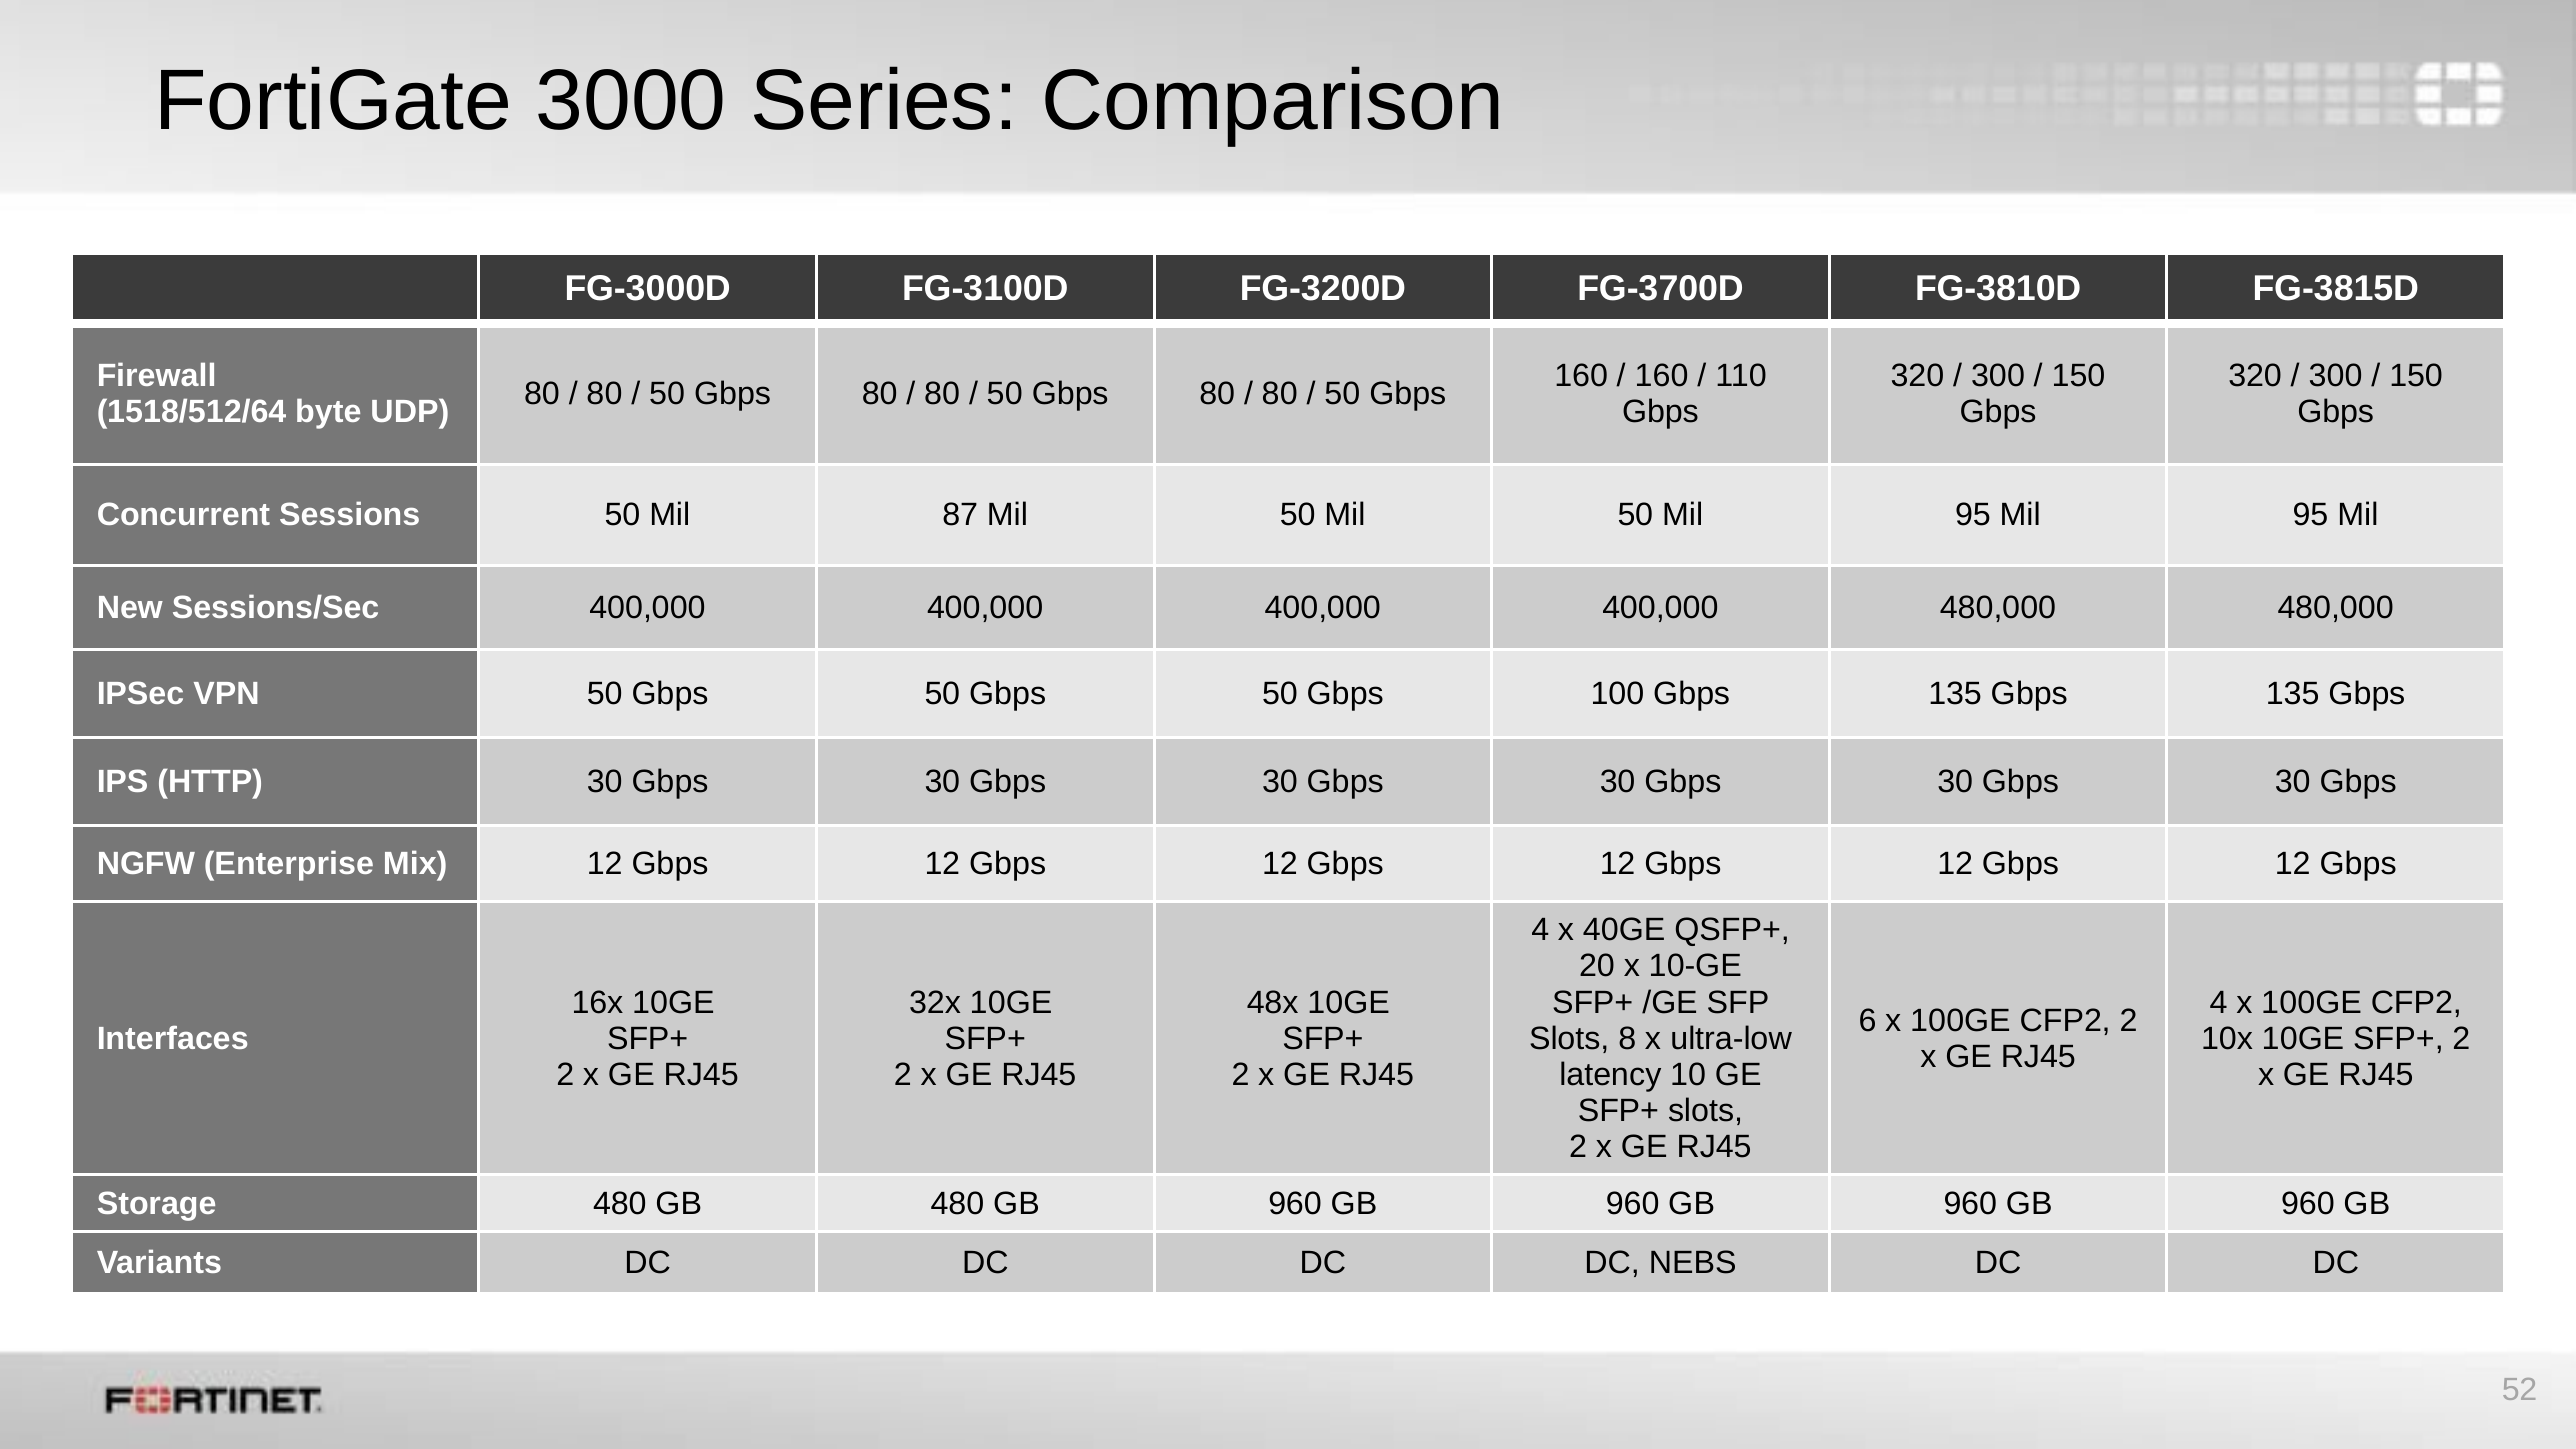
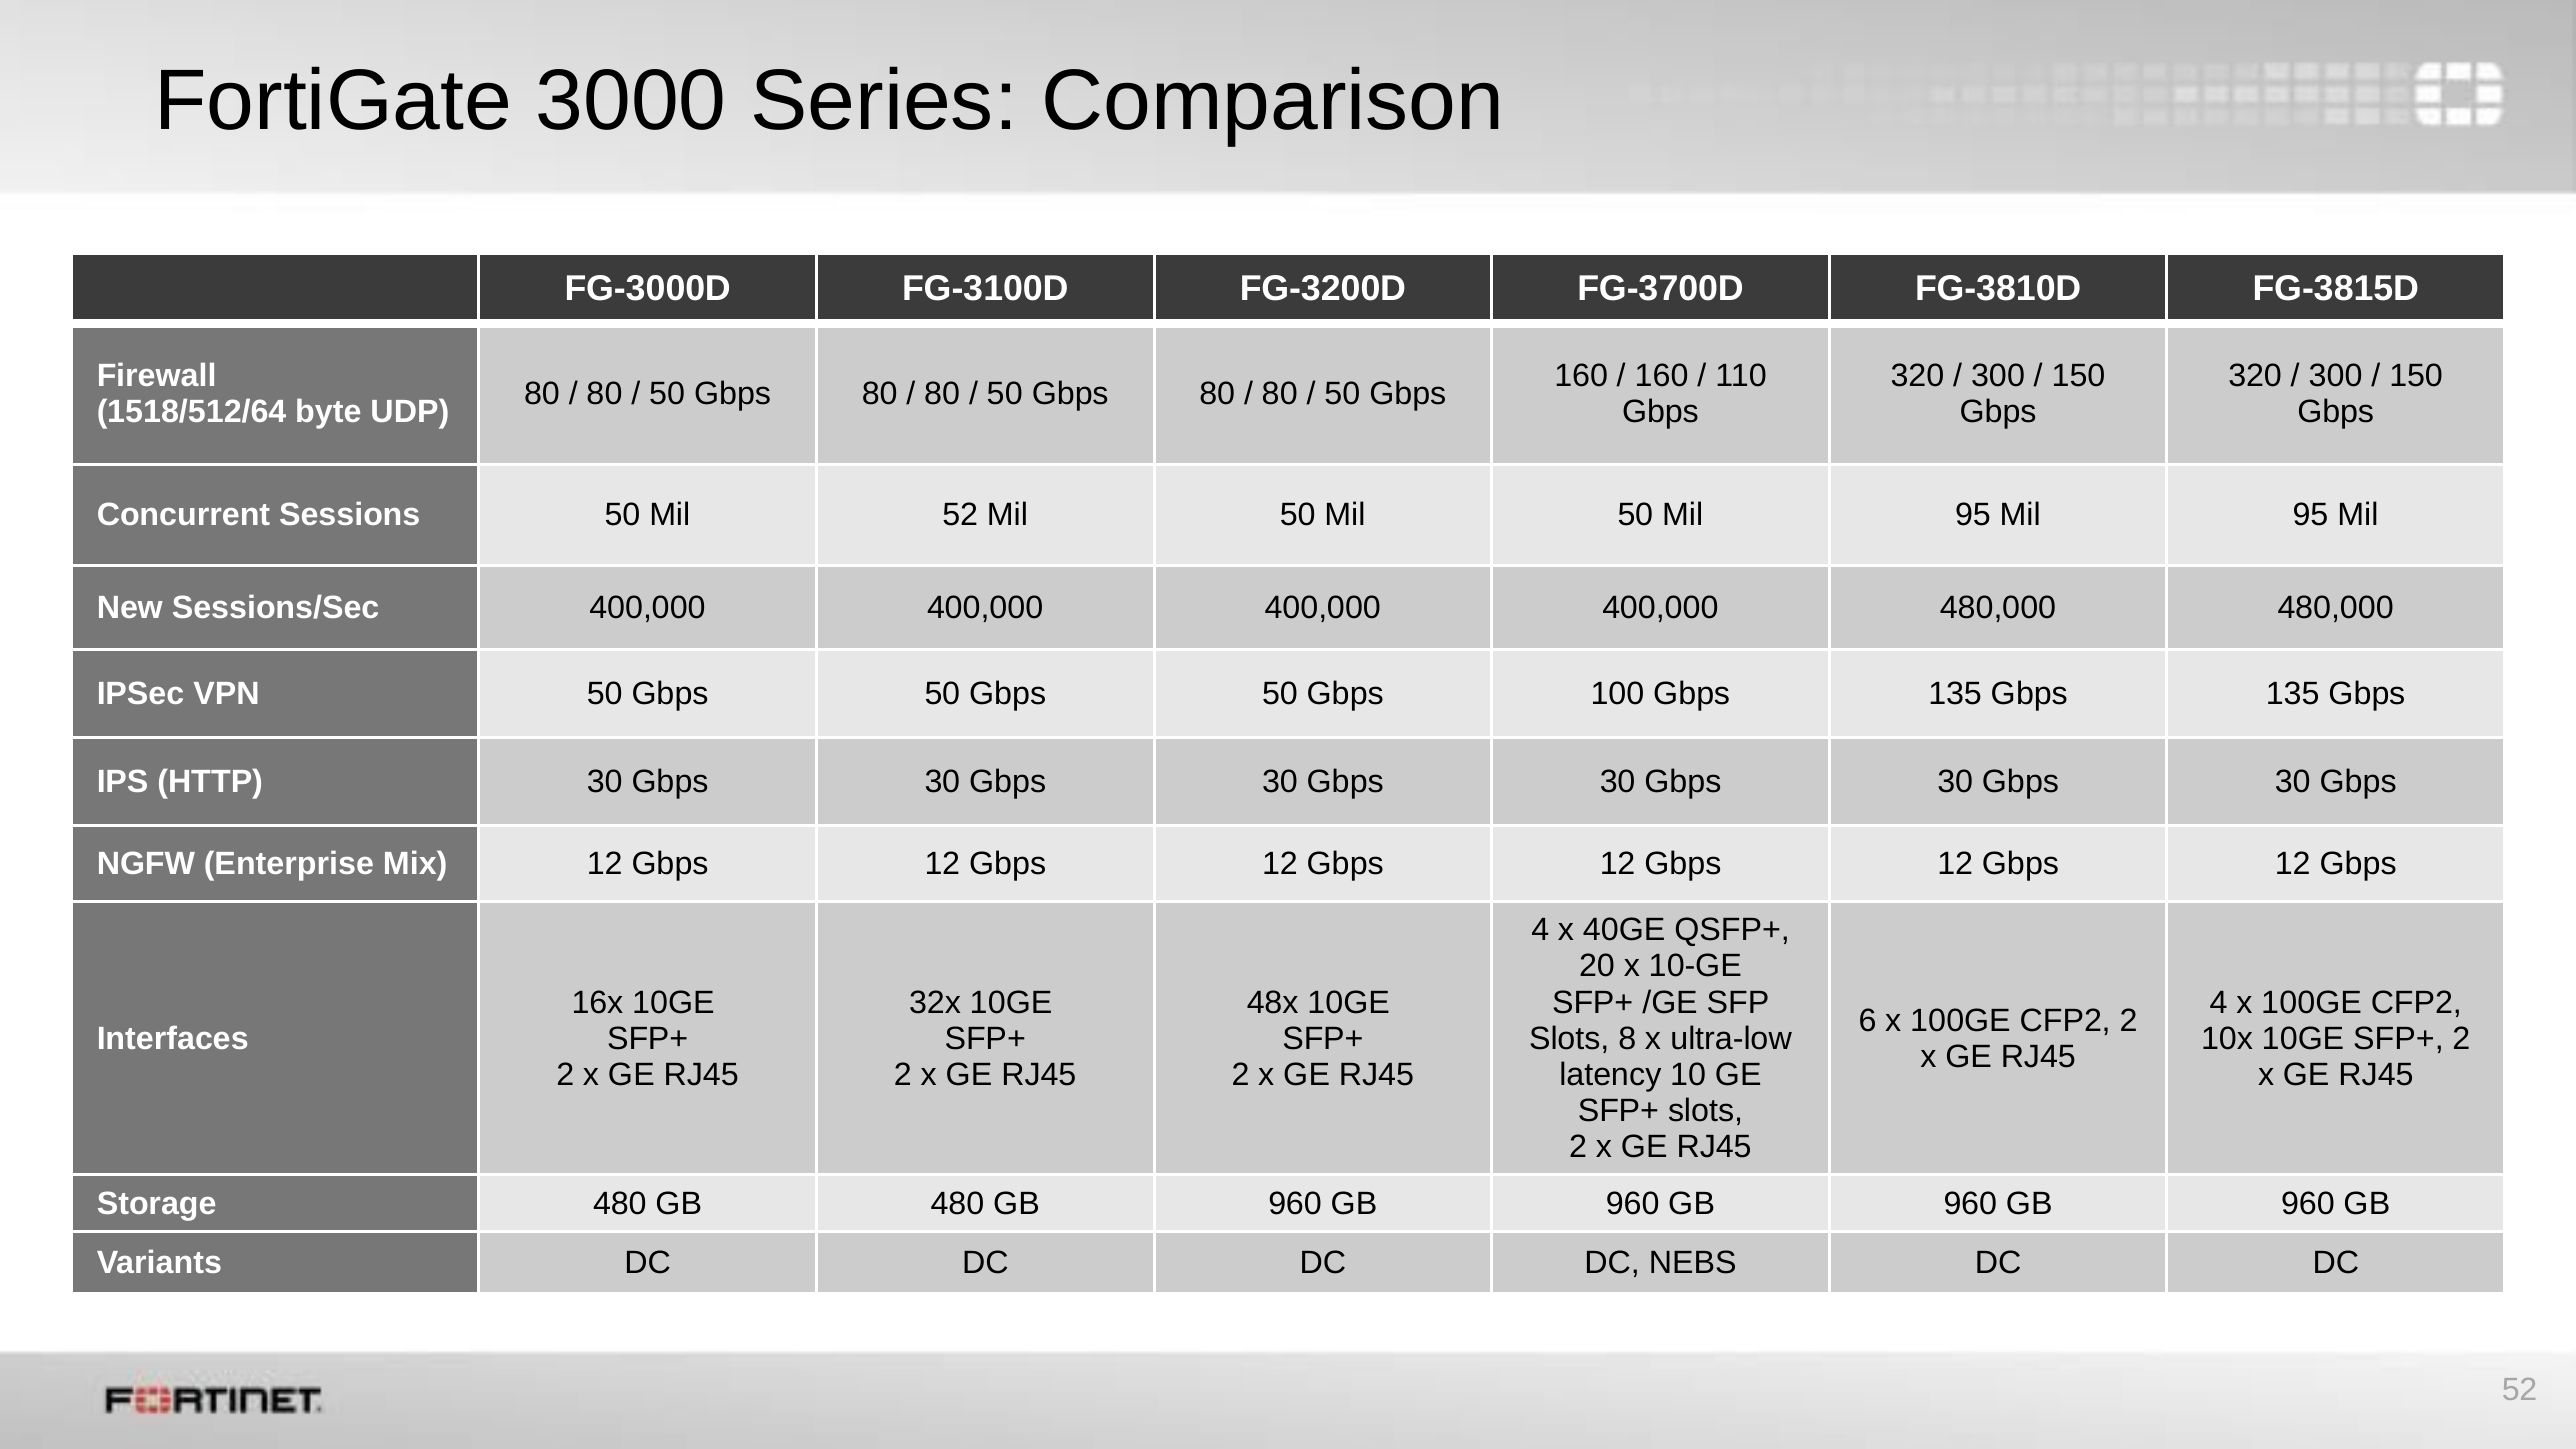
Mil 87: 87 -> 52 (960, 515)
